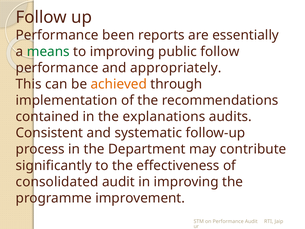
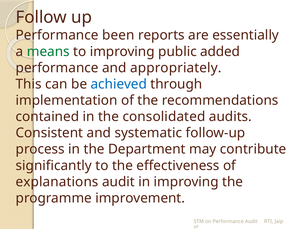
public follow: follow -> added (220, 51)
achieved colour: orange -> blue (119, 84)
explanations: explanations -> consolidated (164, 117)
consolidated: consolidated -> explanations (57, 182)
